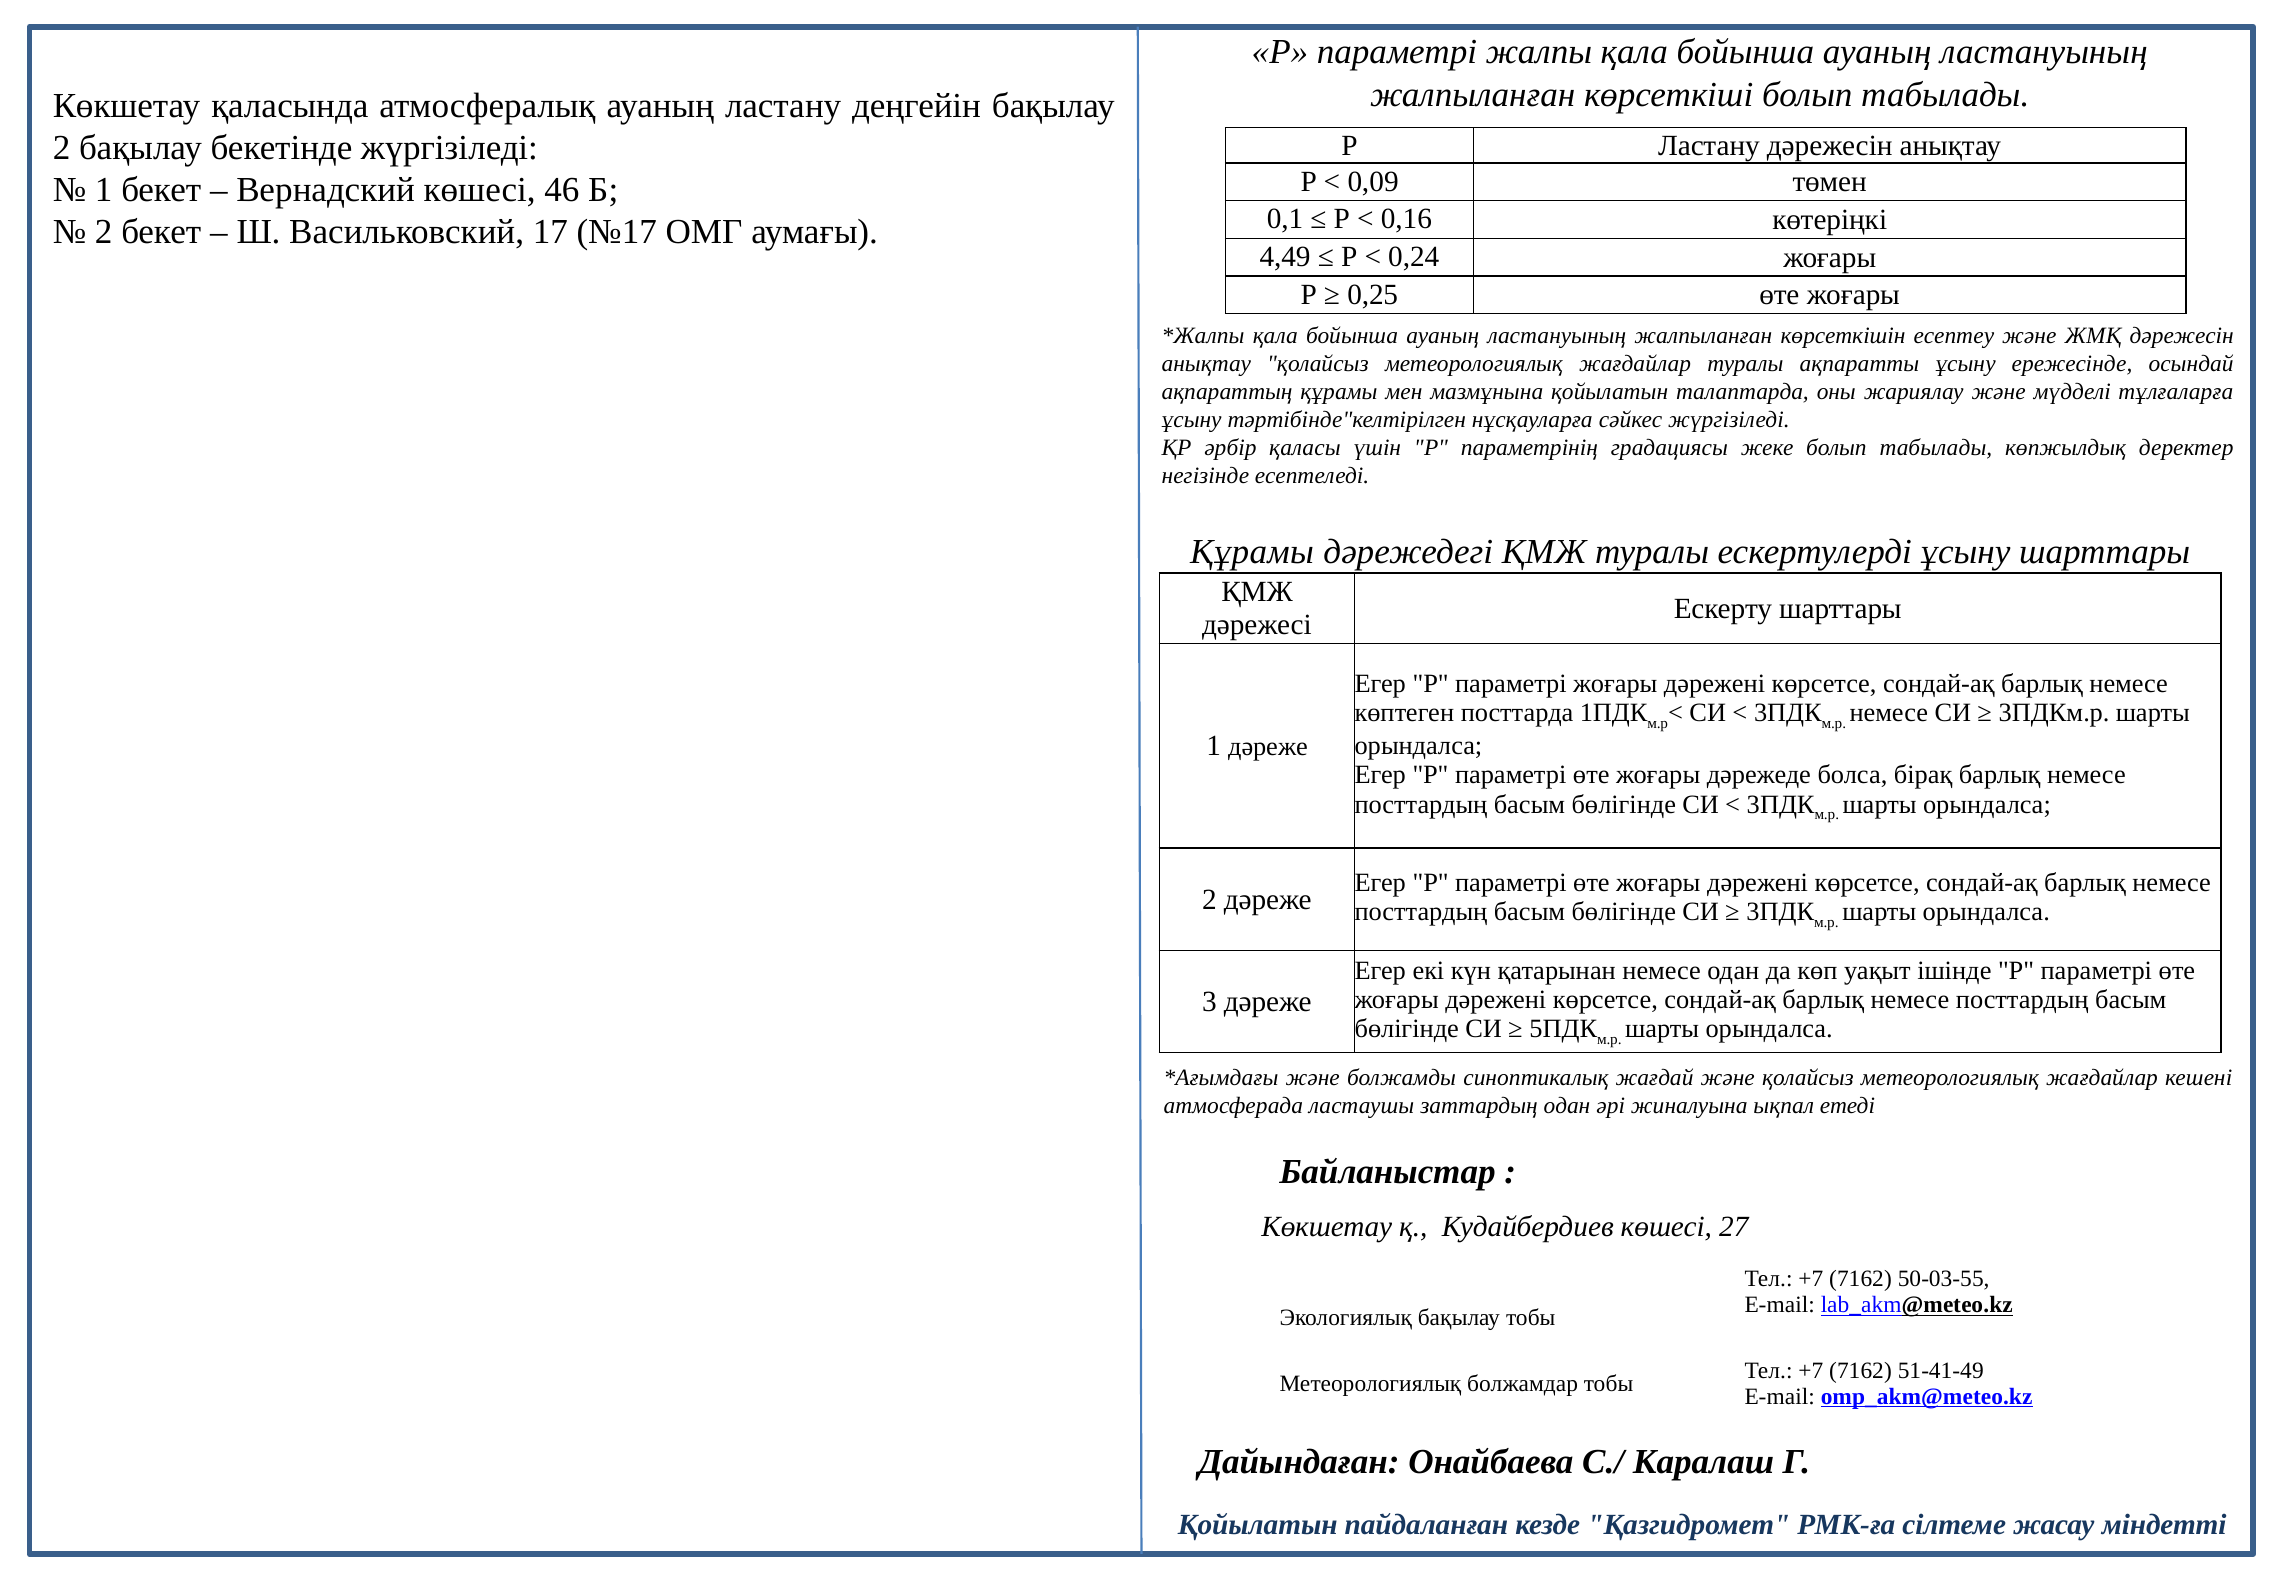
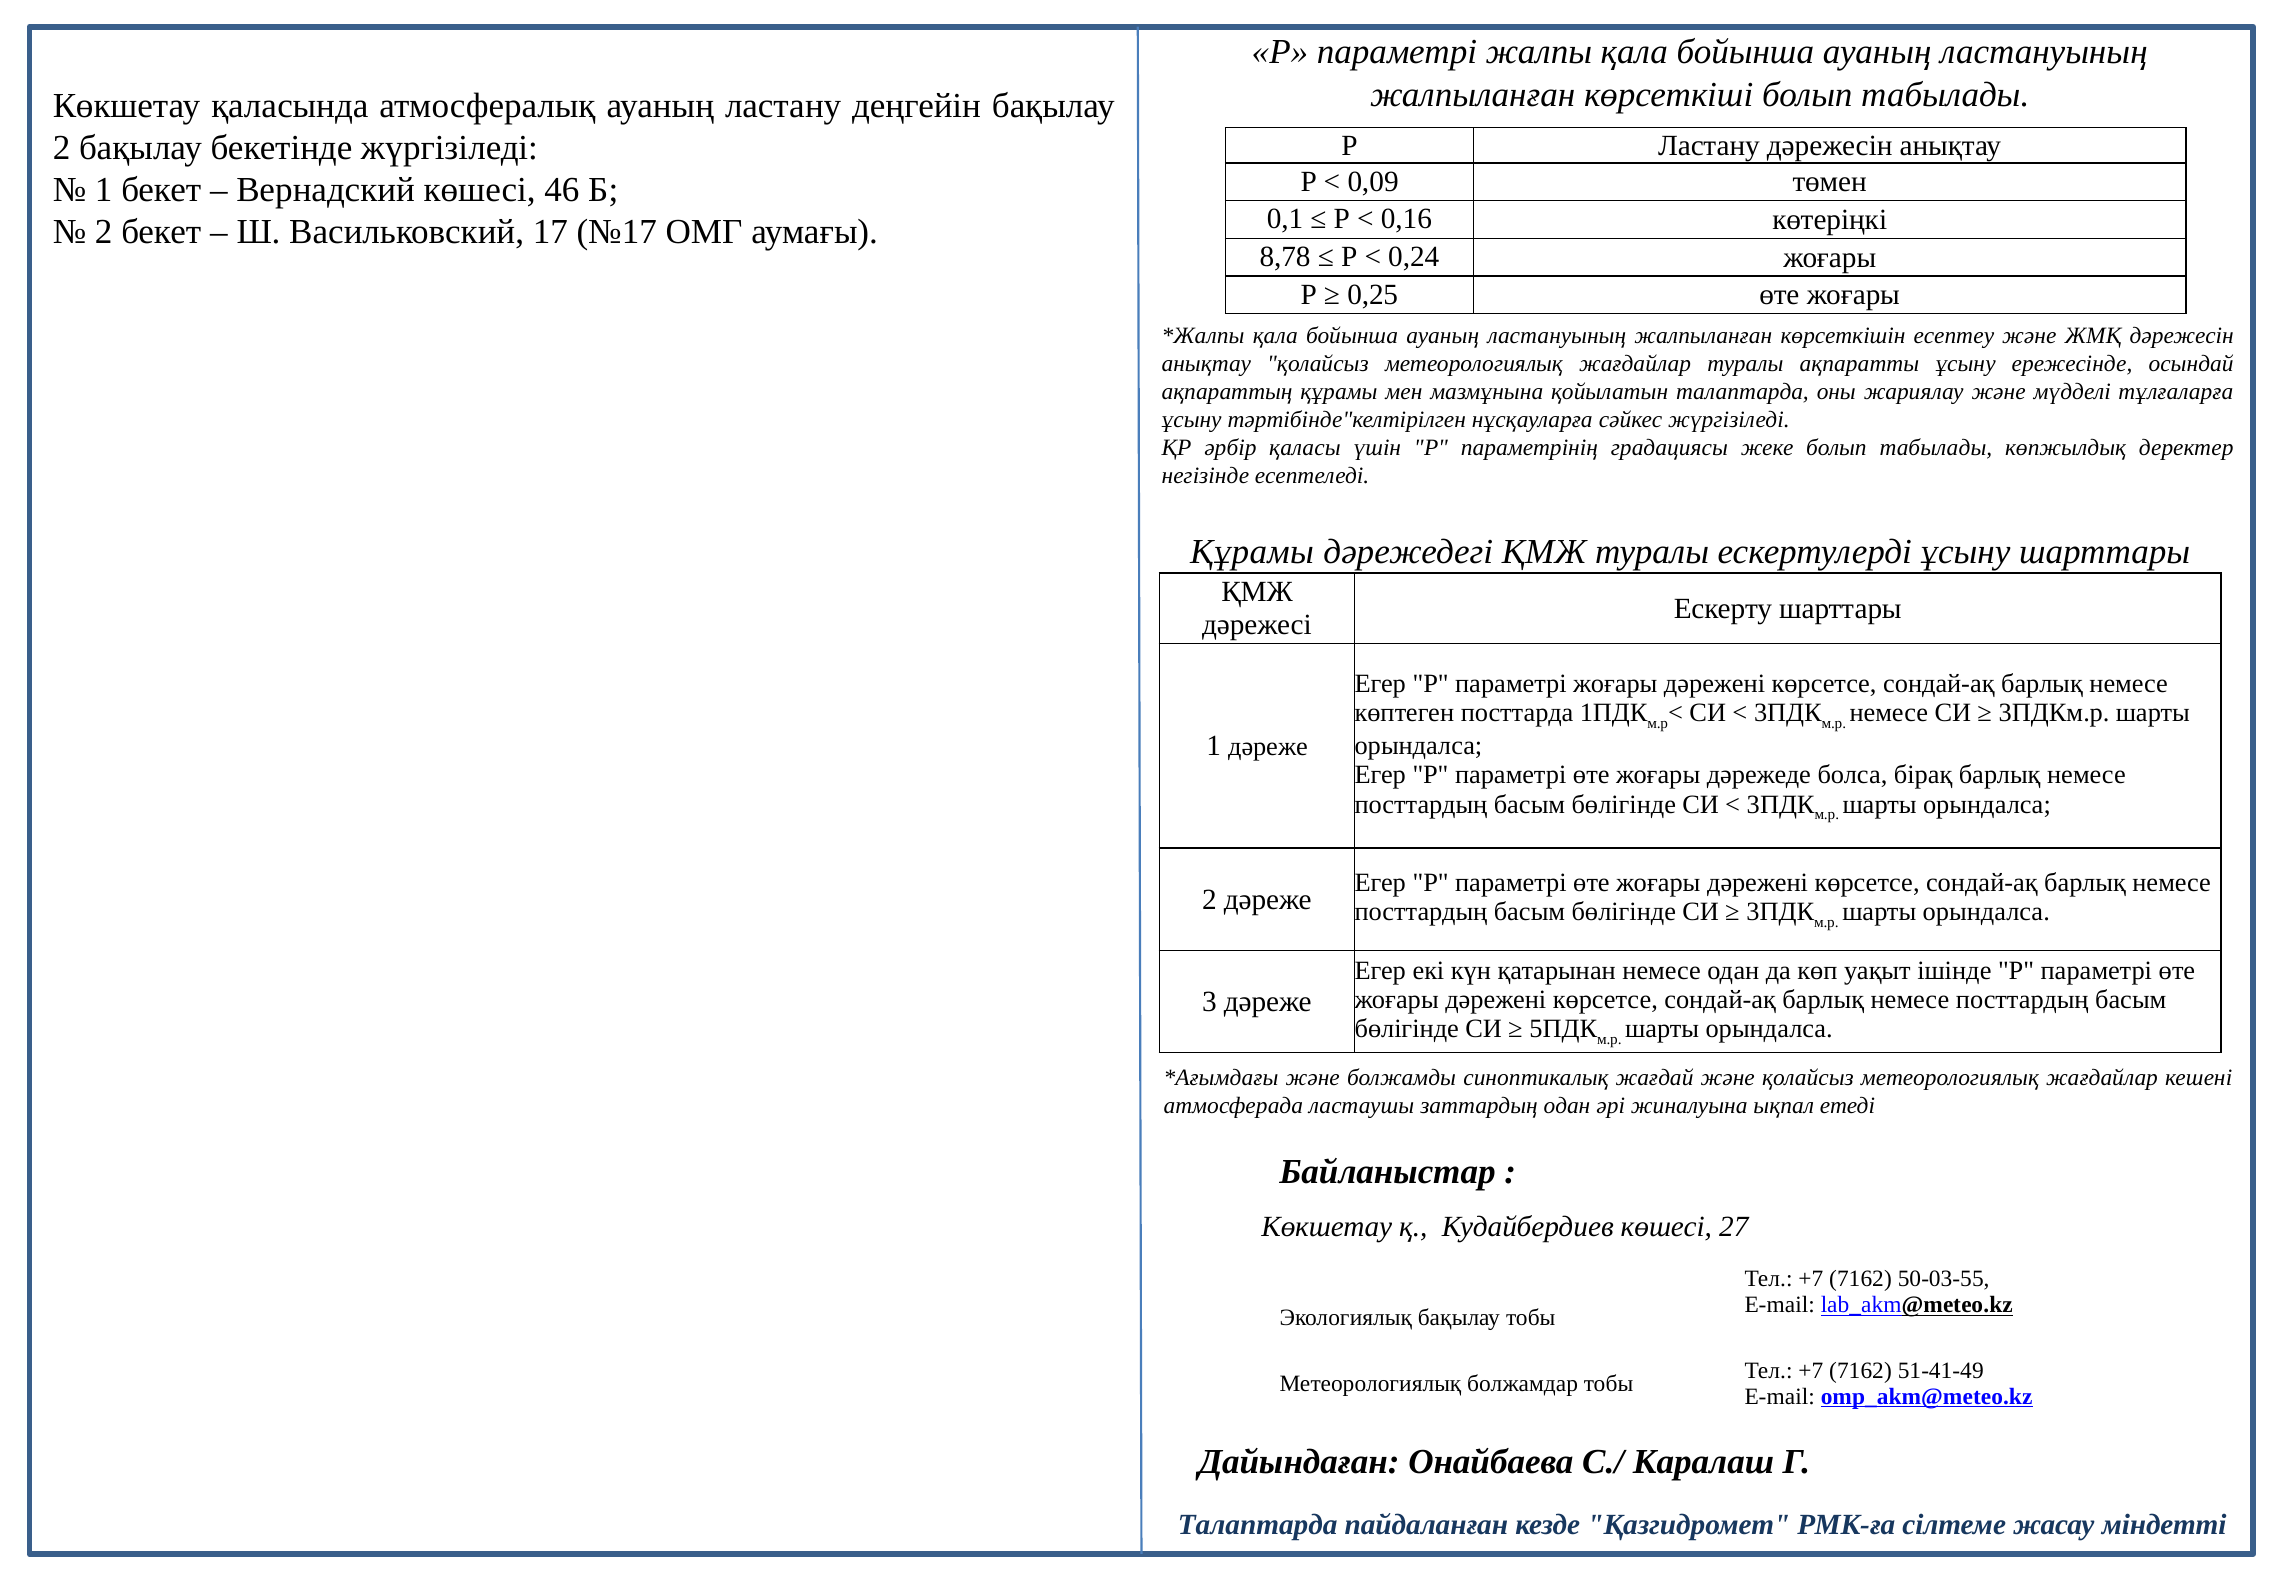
4,49: 4,49 -> 8,78 (1285, 257)
Қойылатын: Қойылатын -> Талаптарда (1258, 1525)
